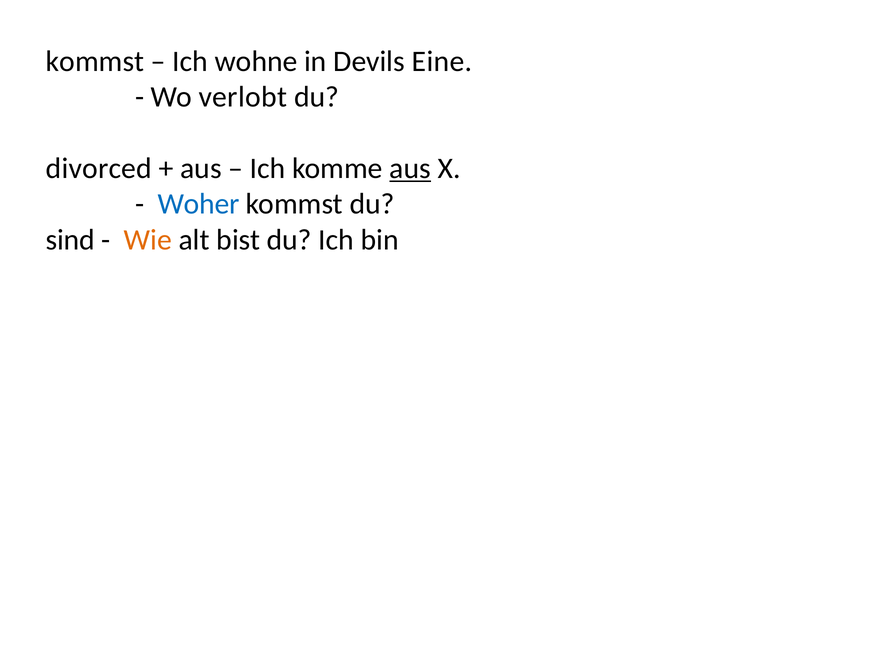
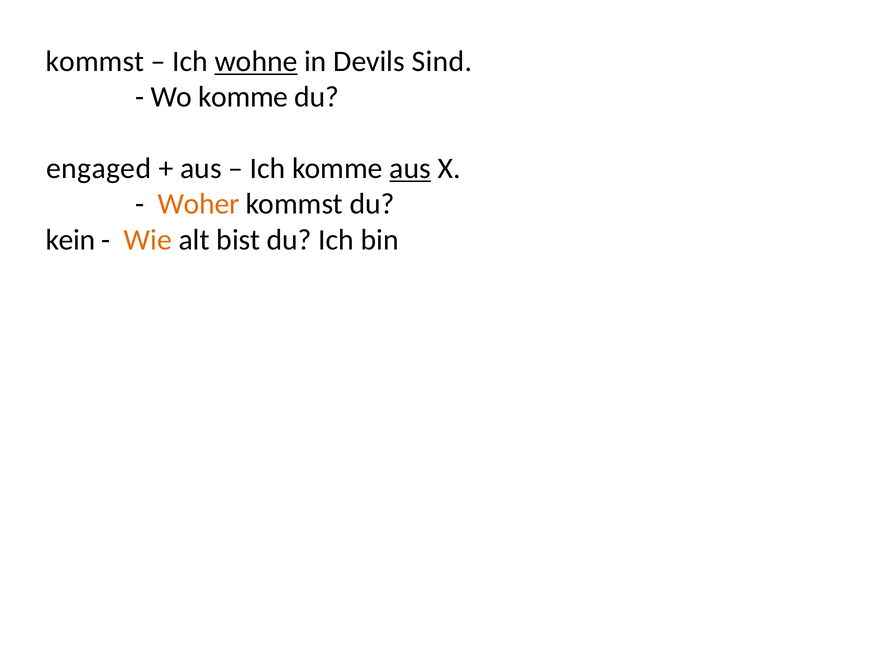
wohne underline: none -> present (256, 61)
Eine: Eine -> Sind (442, 61)
Wo verlobt: verlobt -> komme (243, 97)
divorced: divorced -> engaged (99, 168)
Woher colour: blue -> orange (199, 204)
sind: sind -> kein (70, 240)
